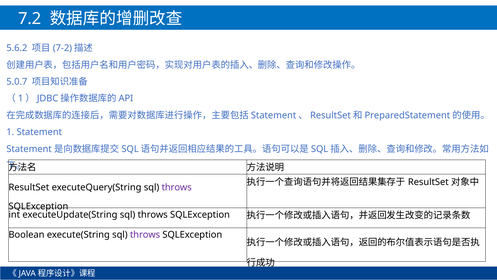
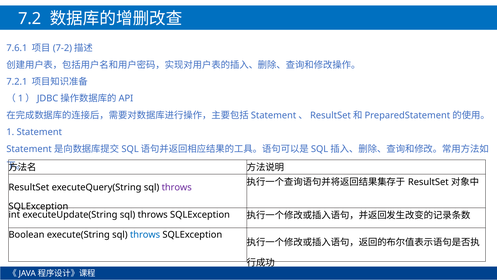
5.6.2: 5.6.2 -> 7.6.1 (17, 48)
5.0.7: 5.0.7 -> 7.2.1 (17, 82)
throws colour: purple -> blue (145, 234)
